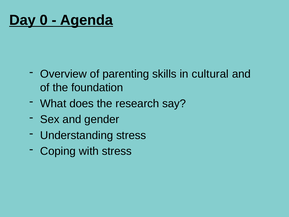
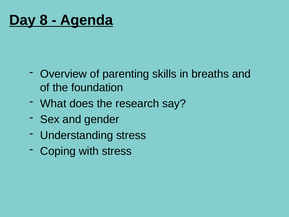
0: 0 -> 8 (44, 20)
cultural: cultural -> breaths (210, 74)
